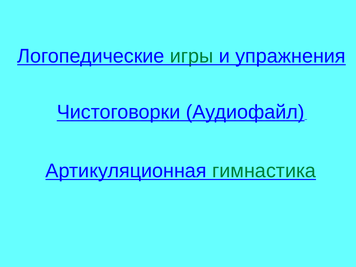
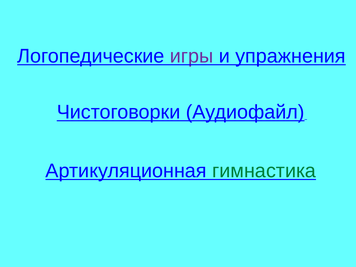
игры colour: green -> purple (192, 56)
